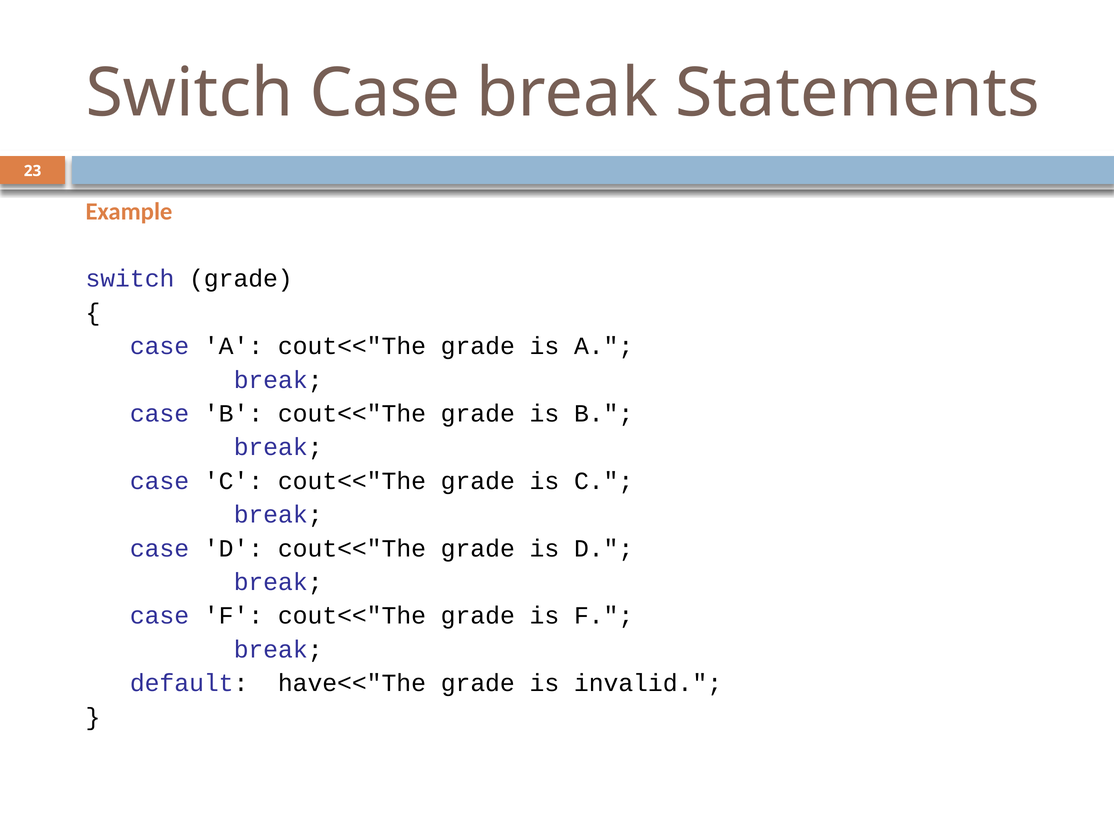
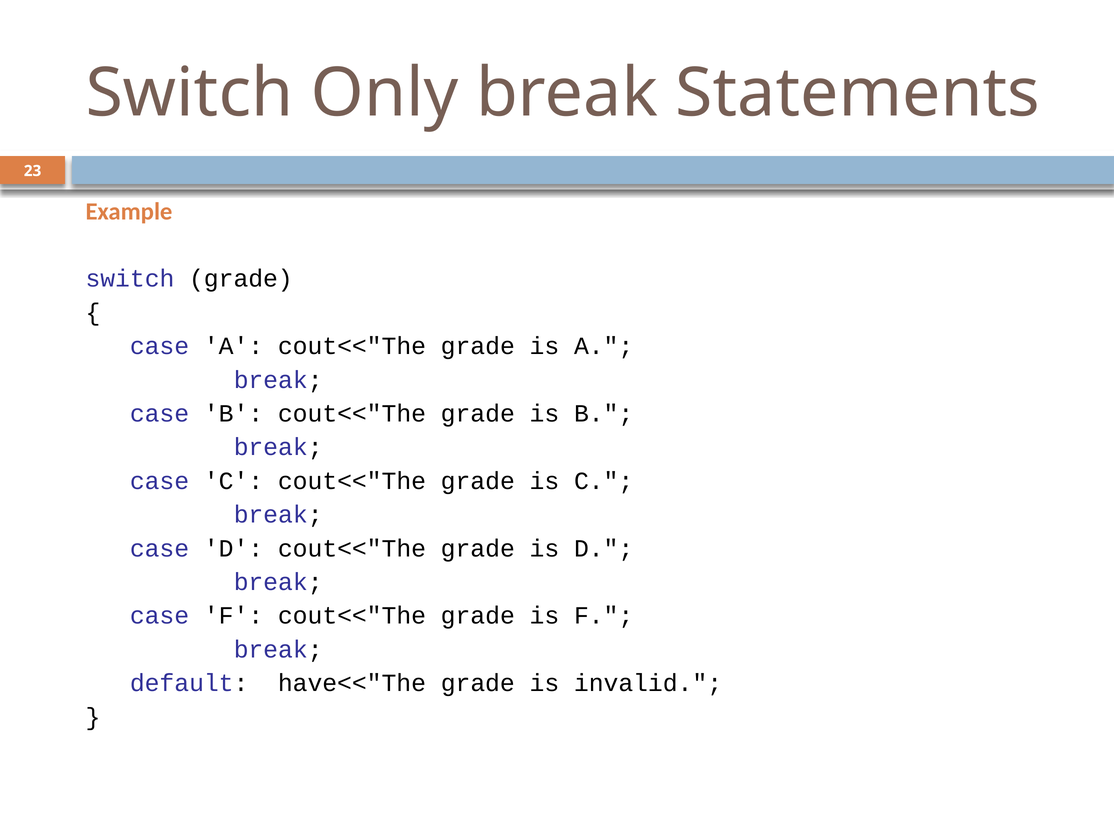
Switch Case: Case -> Only (385, 93)
